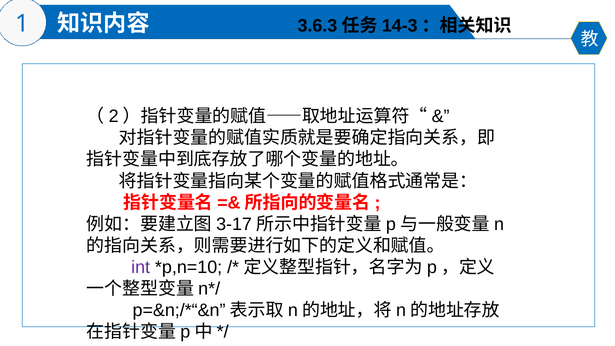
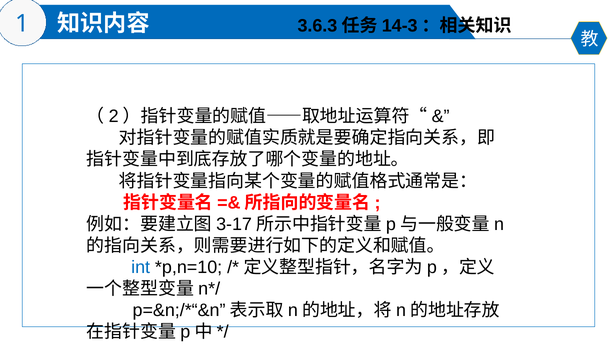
int colour: purple -> blue (141, 267)
